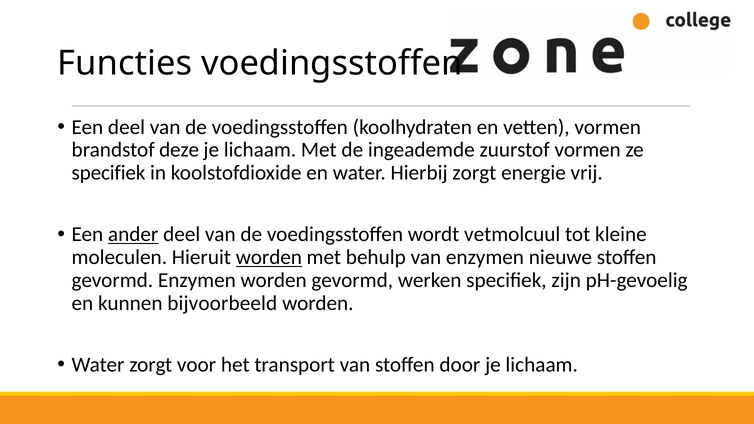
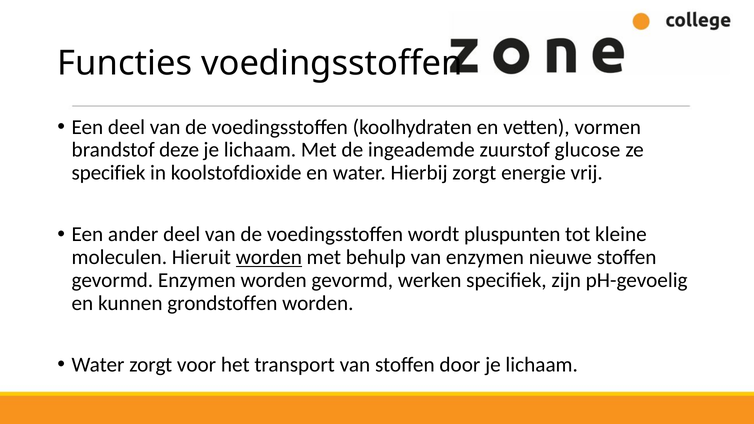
zuurstof vormen: vormen -> glucose (587, 150)
ander underline: present -> none (133, 234)
vetmolcuul: vetmolcuul -> pluspunten (512, 234)
bijvoorbeeld: bijvoorbeeld -> grondstoffen (222, 303)
